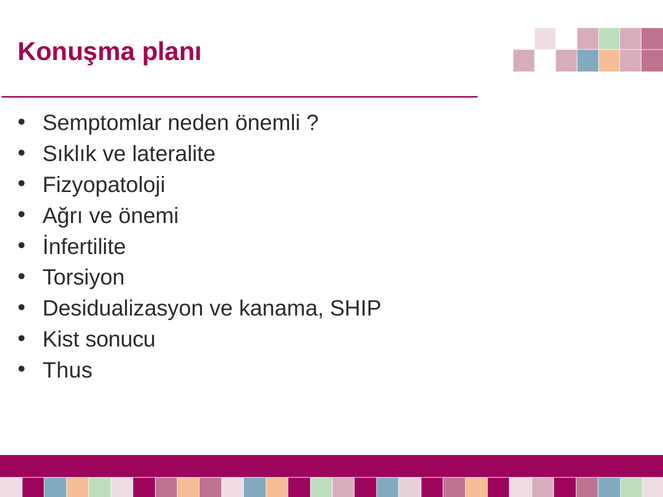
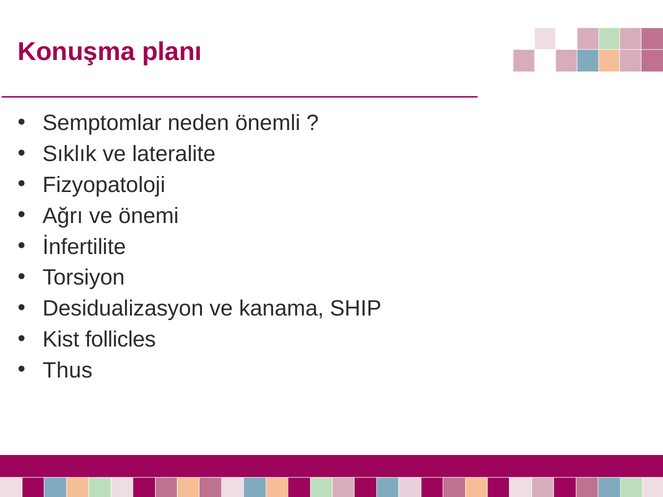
sonucu: sonucu -> follicles (121, 340)
